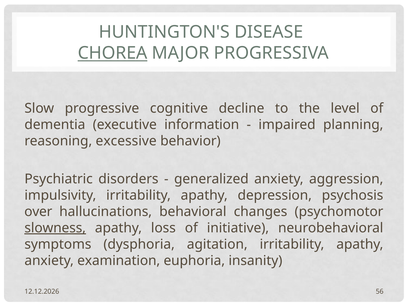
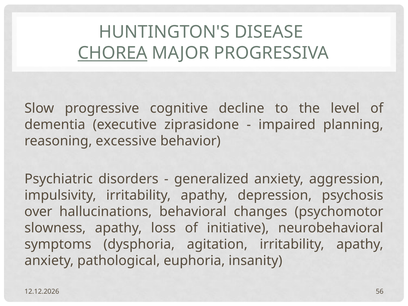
information: information -> ziprasidone (202, 125)
slowness underline: present -> none (55, 228)
examination: examination -> pathological (119, 261)
